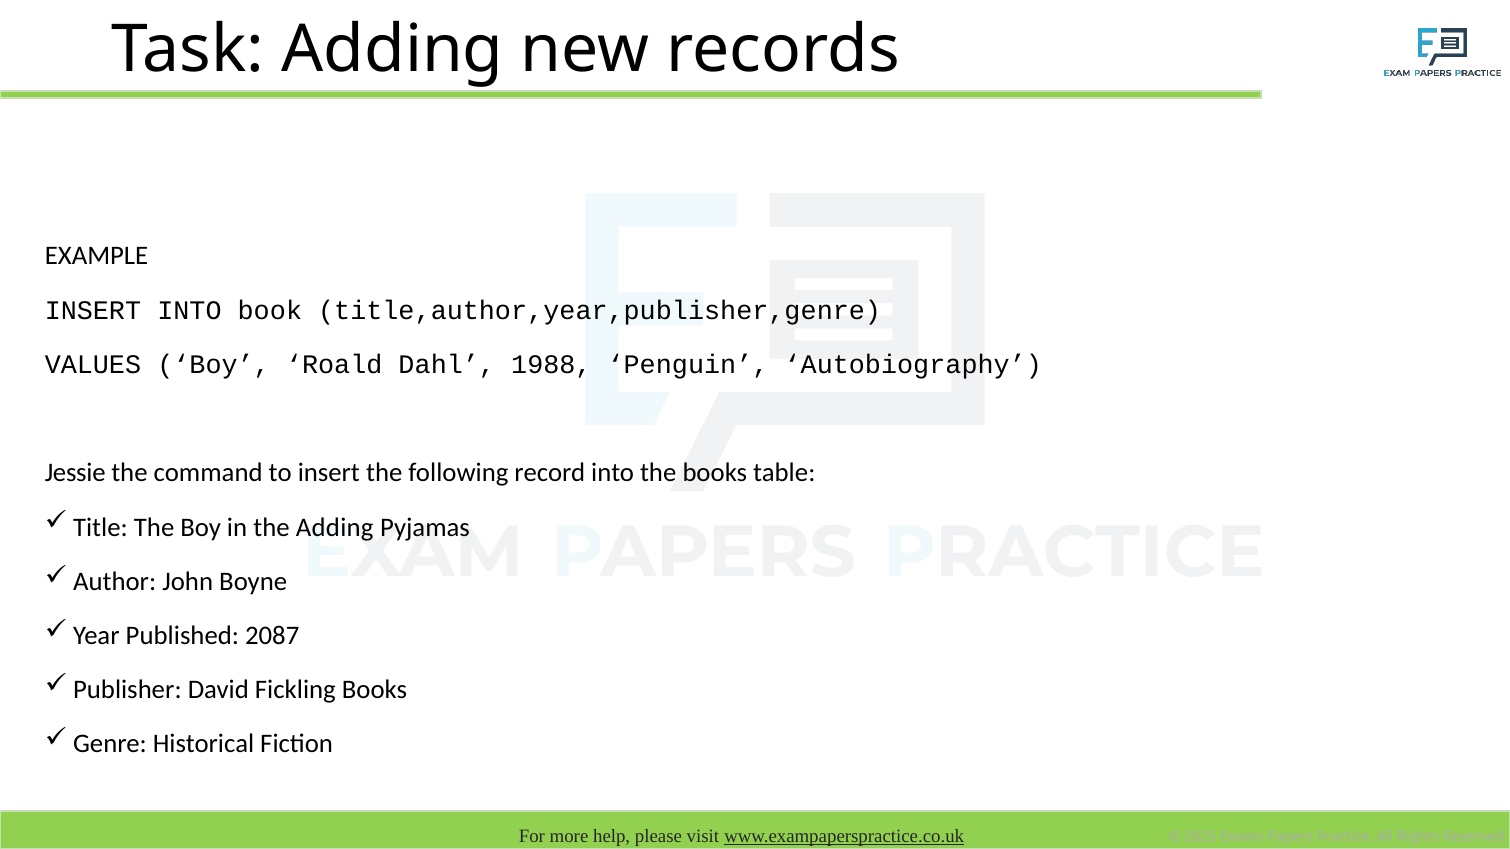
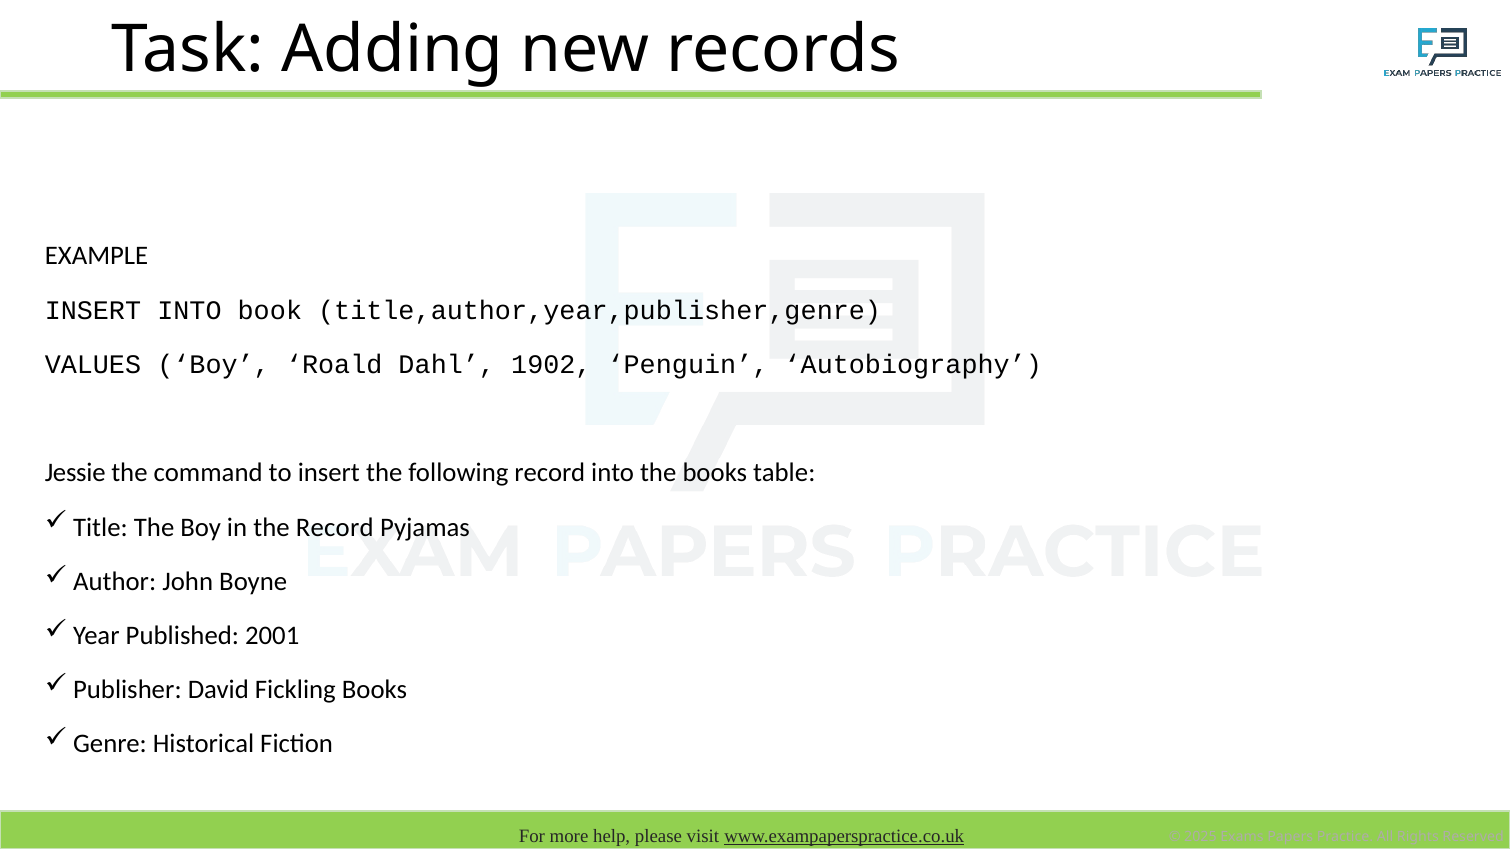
1988: 1988 -> 1902 (551, 365)
the Adding: Adding -> Record (335, 527)
2087: 2087 -> 2001 (272, 636)
